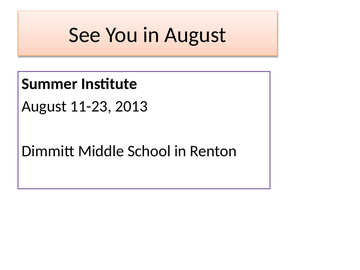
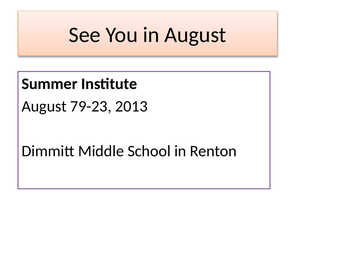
11-23: 11-23 -> 79-23 (91, 106)
